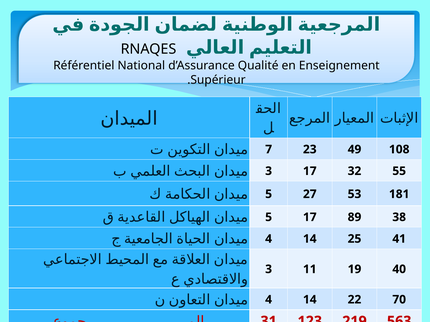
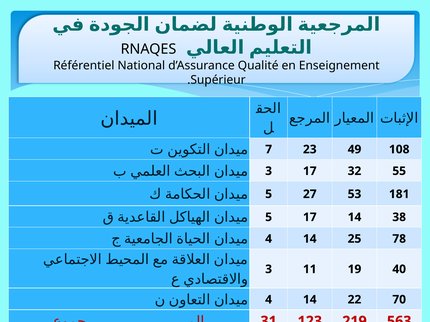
17 89: 89 -> 14 (354, 217)
41: 41 -> 78 (399, 239)
